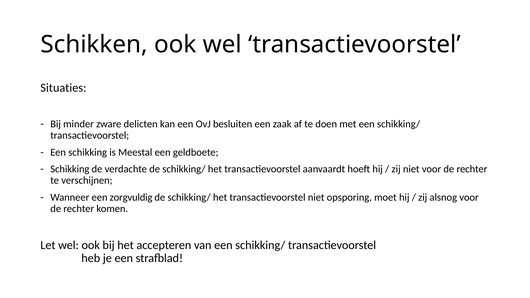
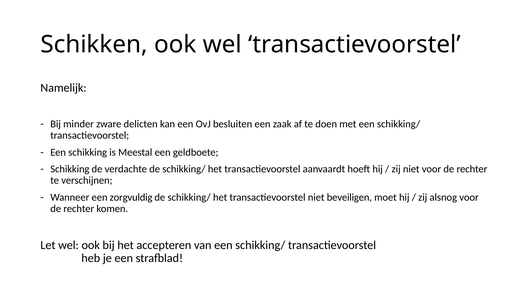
Situaties: Situaties -> Namelijk (63, 88)
opsporing: opsporing -> beveiligen (349, 197)
